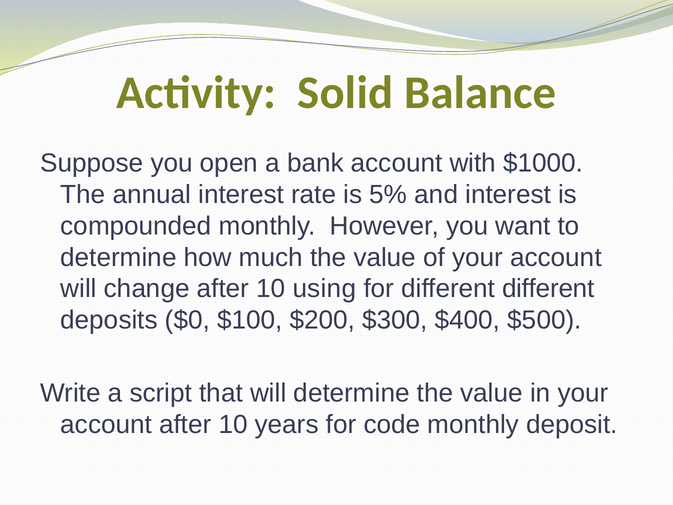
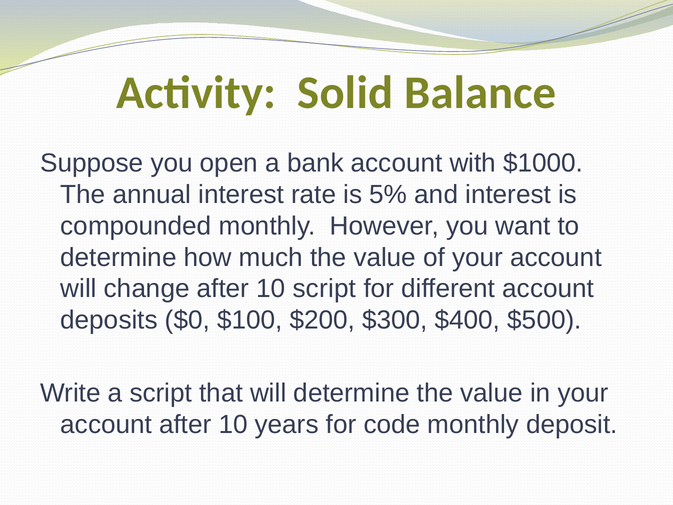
10 using: using -> script (324, 289)
different different: different -> account (548, 289)
